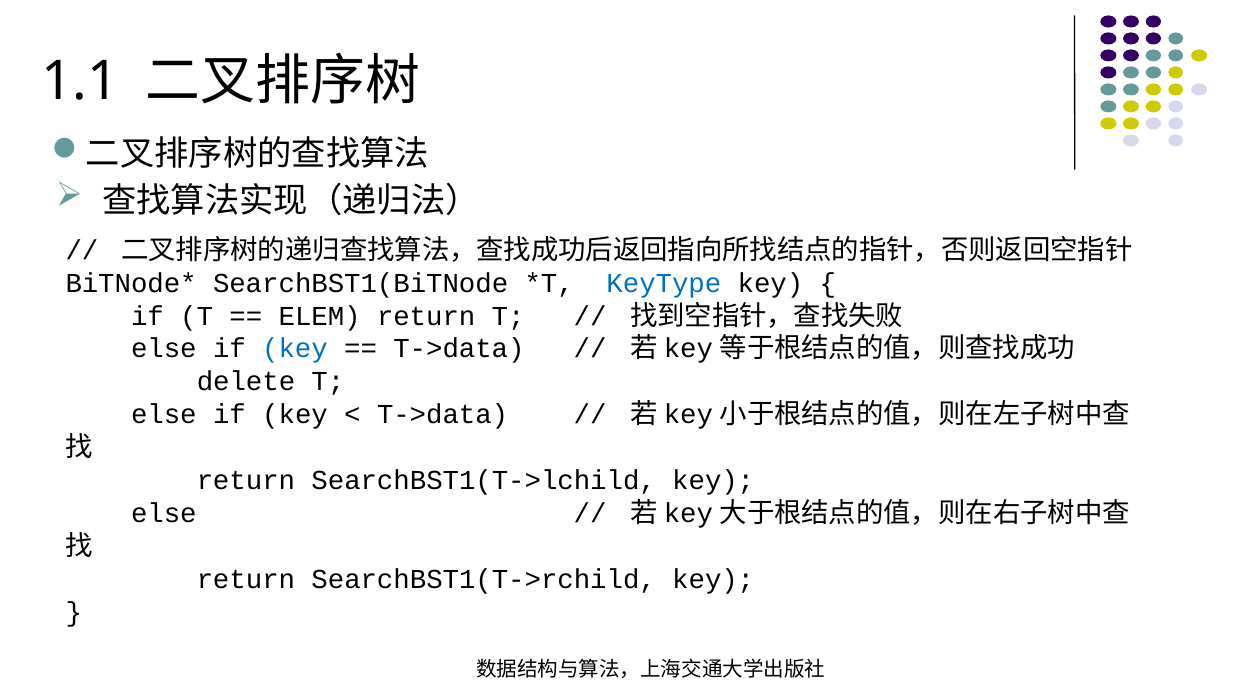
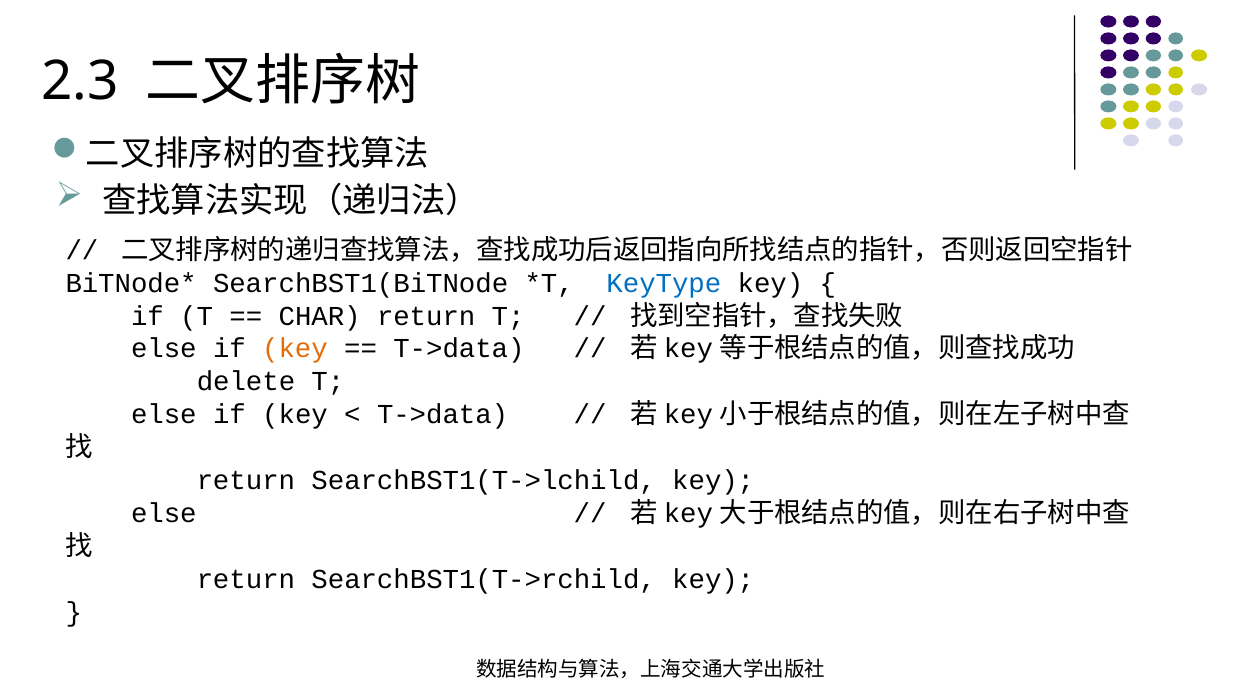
1.1: 1.1 -> 2.3 (80, 81)
ELEM: ELEM -> CHAR (320, 316)
key colour: blue -> orange (295, 349)
